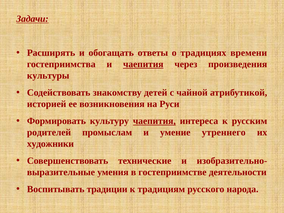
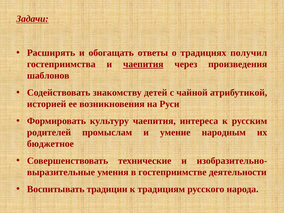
времени: времени -> получил (249, 53)
культуры: культуры -> шаблонов (48, 76)
чаепития underline: present -> none (154, 121)
утреннего: утреннего -> народным (224, 132)
художники: художники -> бюджетное (50, 144)
